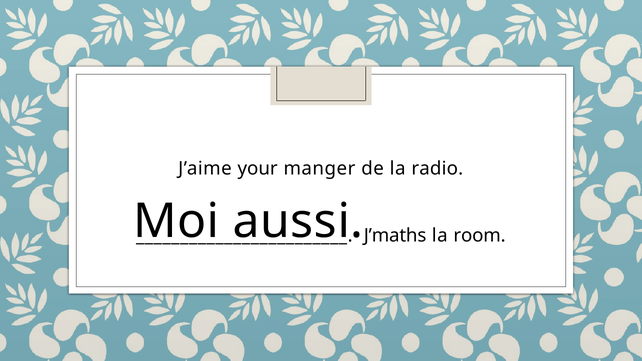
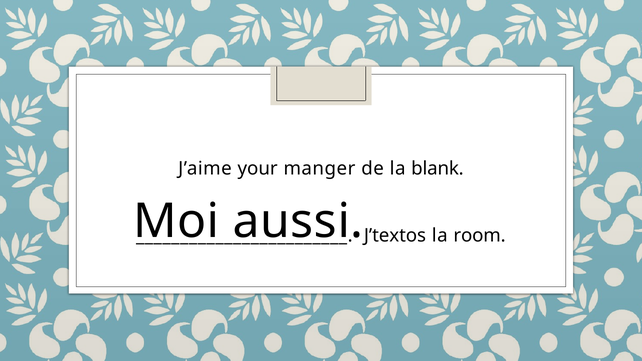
radio: radio -> blank (437, 168)
J’maths: J’maths -> J’textos (395, 236)
